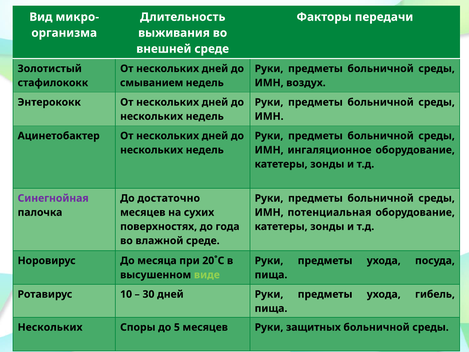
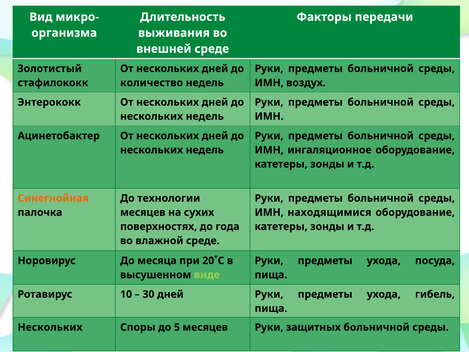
смыванием: смыванием -> количество (152, 83)
Синегнойная colour: purple -> orange (53, 198)
достаточно: достаточно -> технологии (169, 198)
потенциальная: потенциальная -> находящимися (329, 212)
